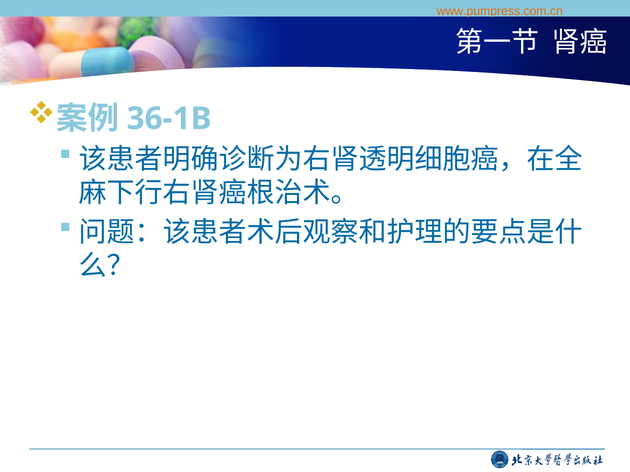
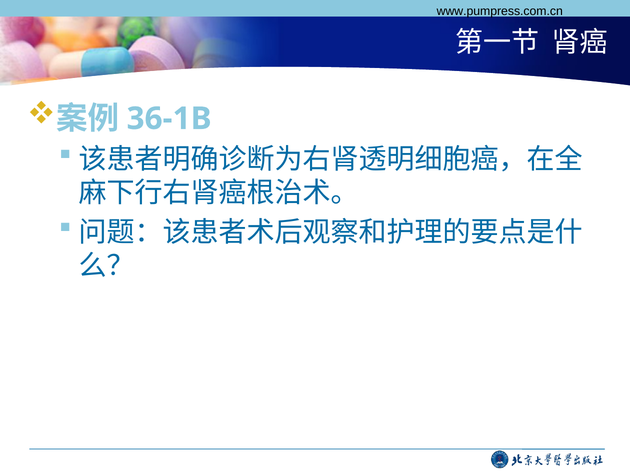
www.pumpress.com.cn colour: orange -> black (500, 11)
